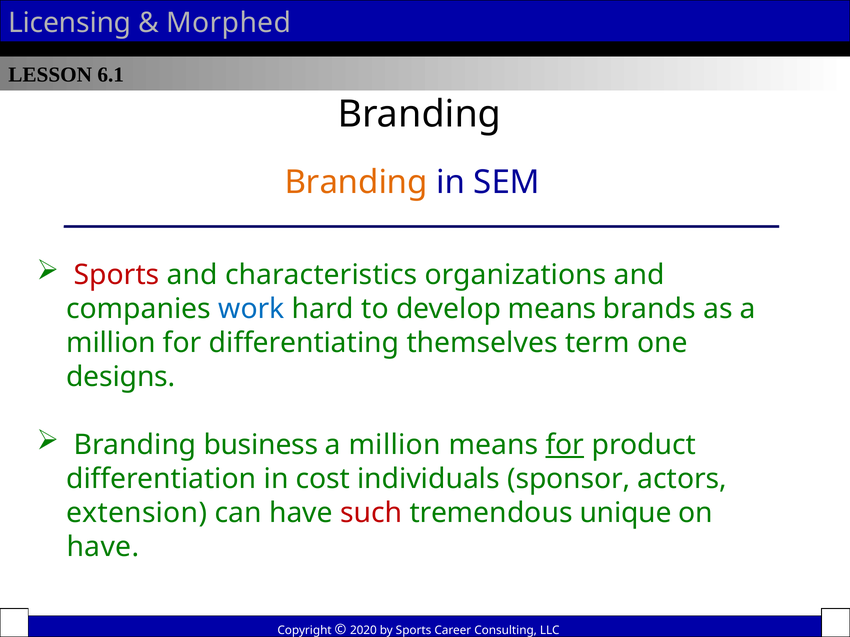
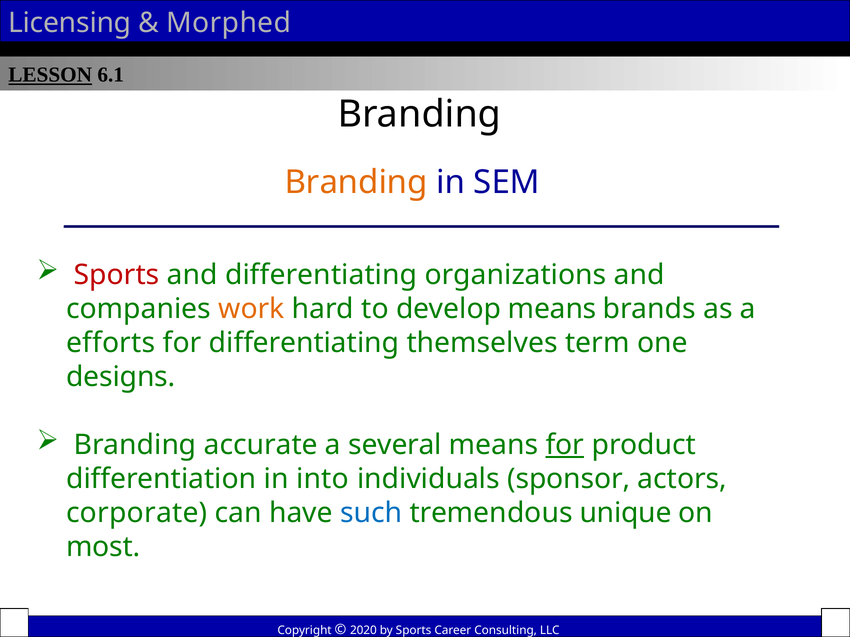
LESSON underline: none -> present (50, 75)
and characteristics: characteristics -> differentiating (321, 275)
work colour: blue -> orange (252, 309)
million: million -> efforts (111, 343)
business: business -> accurate (261, 445)
million: million -> several (395, 445)
cost: cost -> into (323, 479)
extension: extension -> corporate (137, 513)
such colour: red -> blue (371, 513)
have: have -> most (103, 547)
